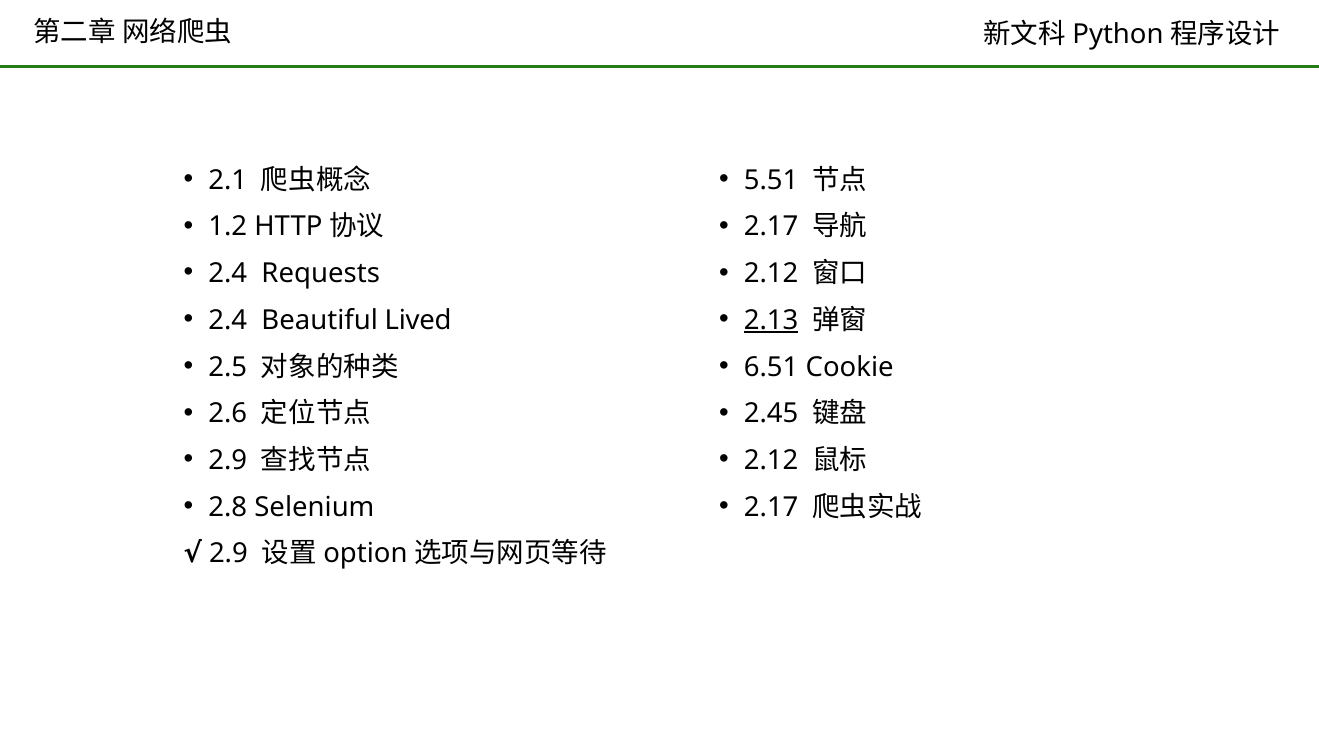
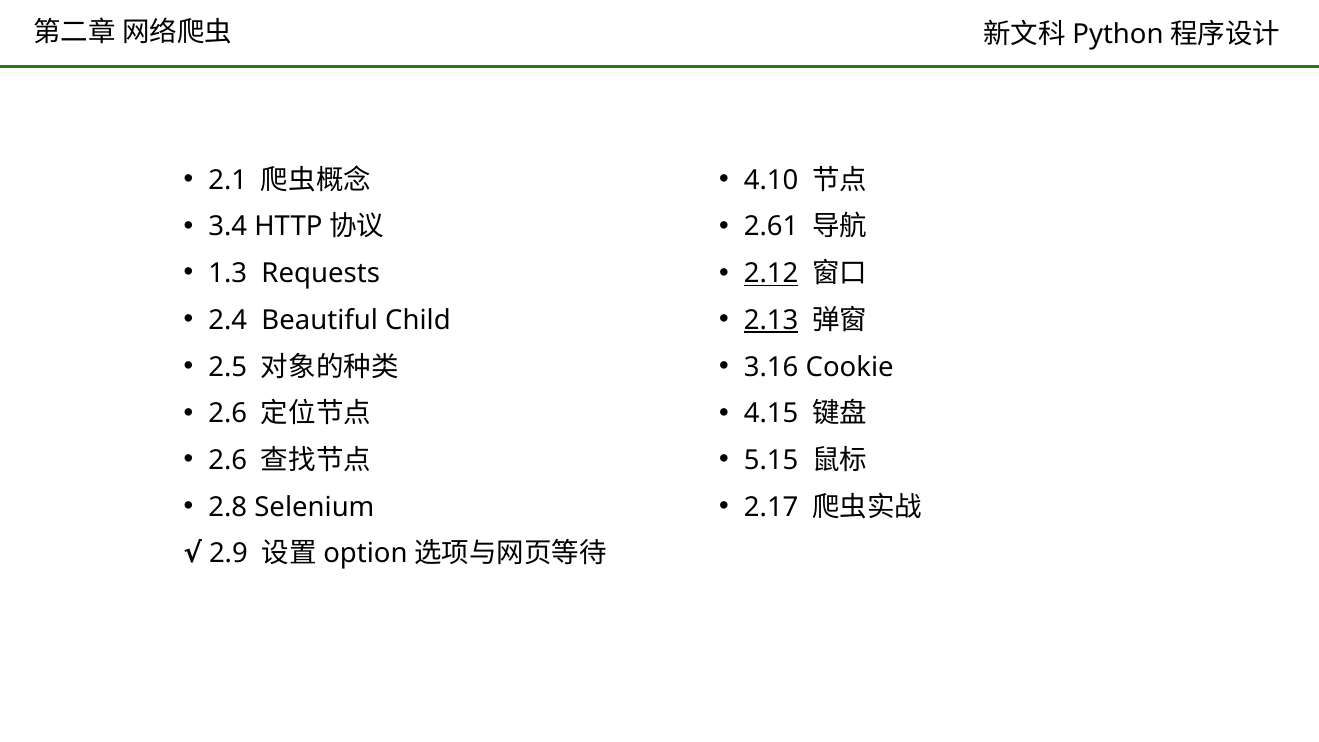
5.51: 5.51 -> 4.10 (771, 180)
1.2: 1.2 -> 3.4 (228, 227)
2.17: 2.17 -> 2.61 (771, 227)
2.4: 2.4 -> 1.3 (228, 273)
2.12 underline: none -> present (771, 273)
Lived: Lived -> Child (418, 320)
6.51: 6.51 -> 3.16 (771, 367)
2.45: 2.45 -> 4.15 (771, 414)
2.9: 2.9 -> 2.6 (228, 460)
2.12: 2.12 -> 5.15 (771, 460)
